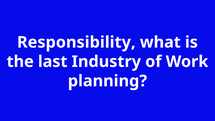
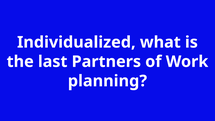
Responsibility: Responsibility -> Individualized (76, 42)
Industry: Industry -> Partners (106, 62)
